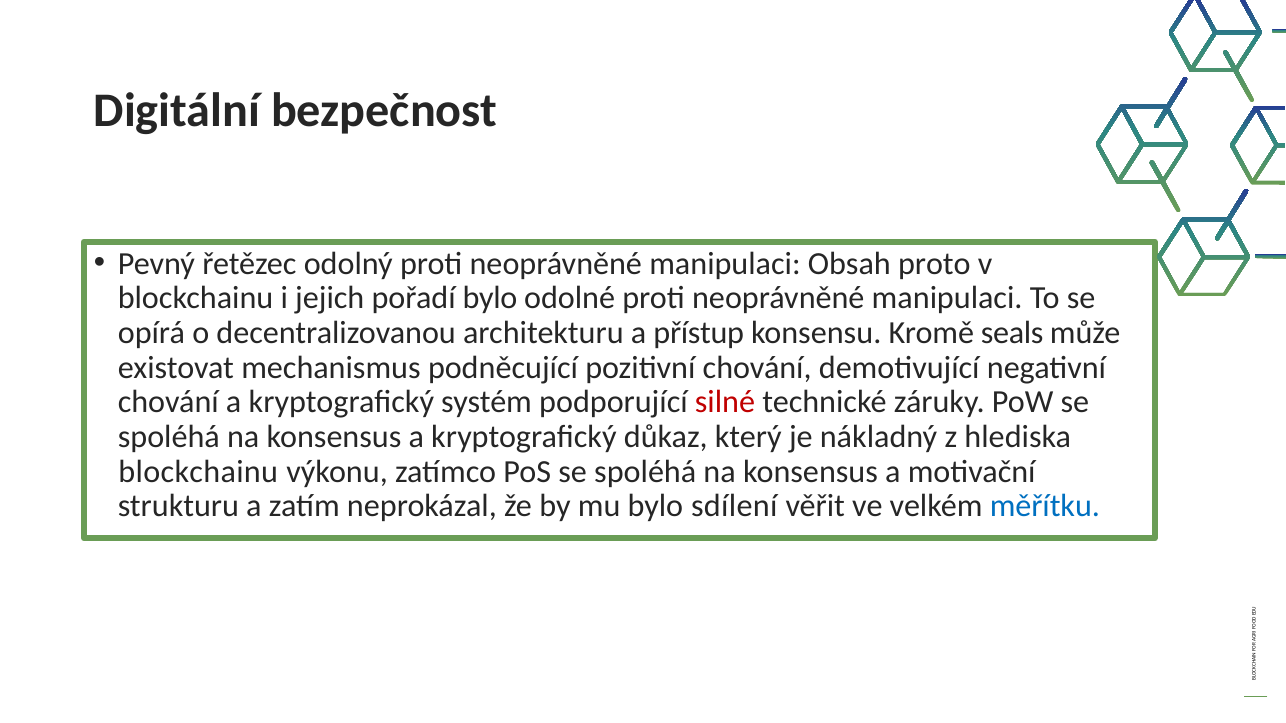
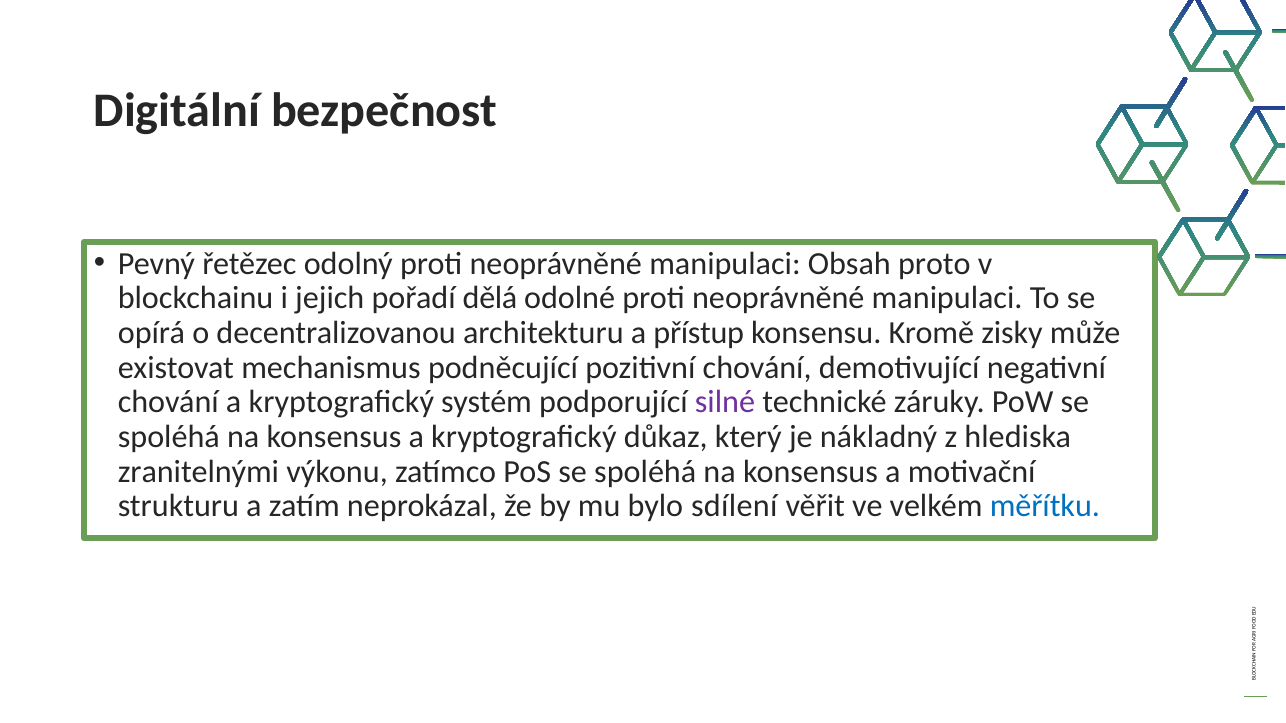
pořadí bylo: bylo -> dělá (490, 298)
seals: seals -> zisky (1012, 333)
silné colour: red -> purple (725, 403)
blockchainu: blockchainu -> zranitelnými (198, 472)
